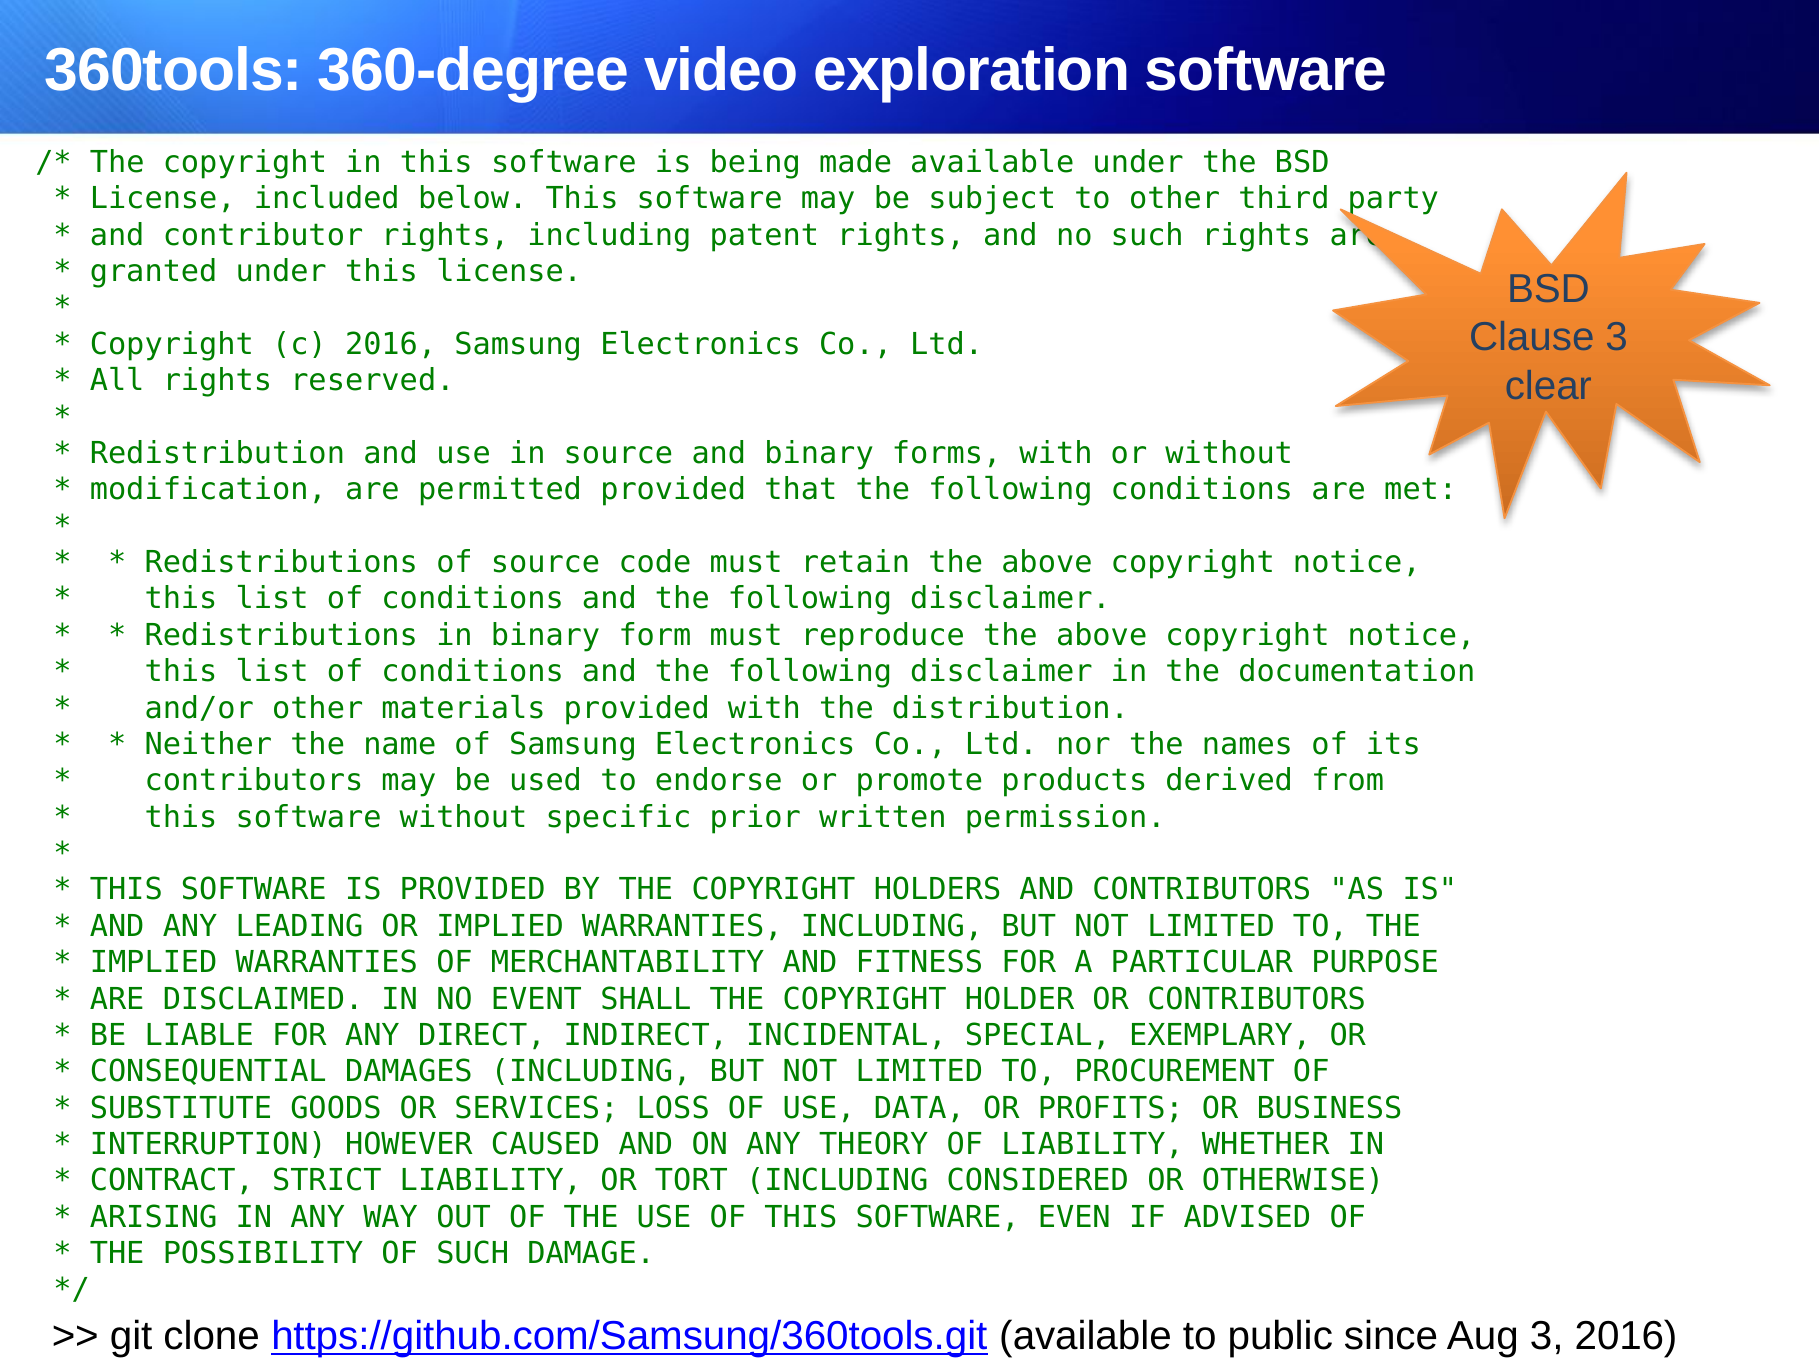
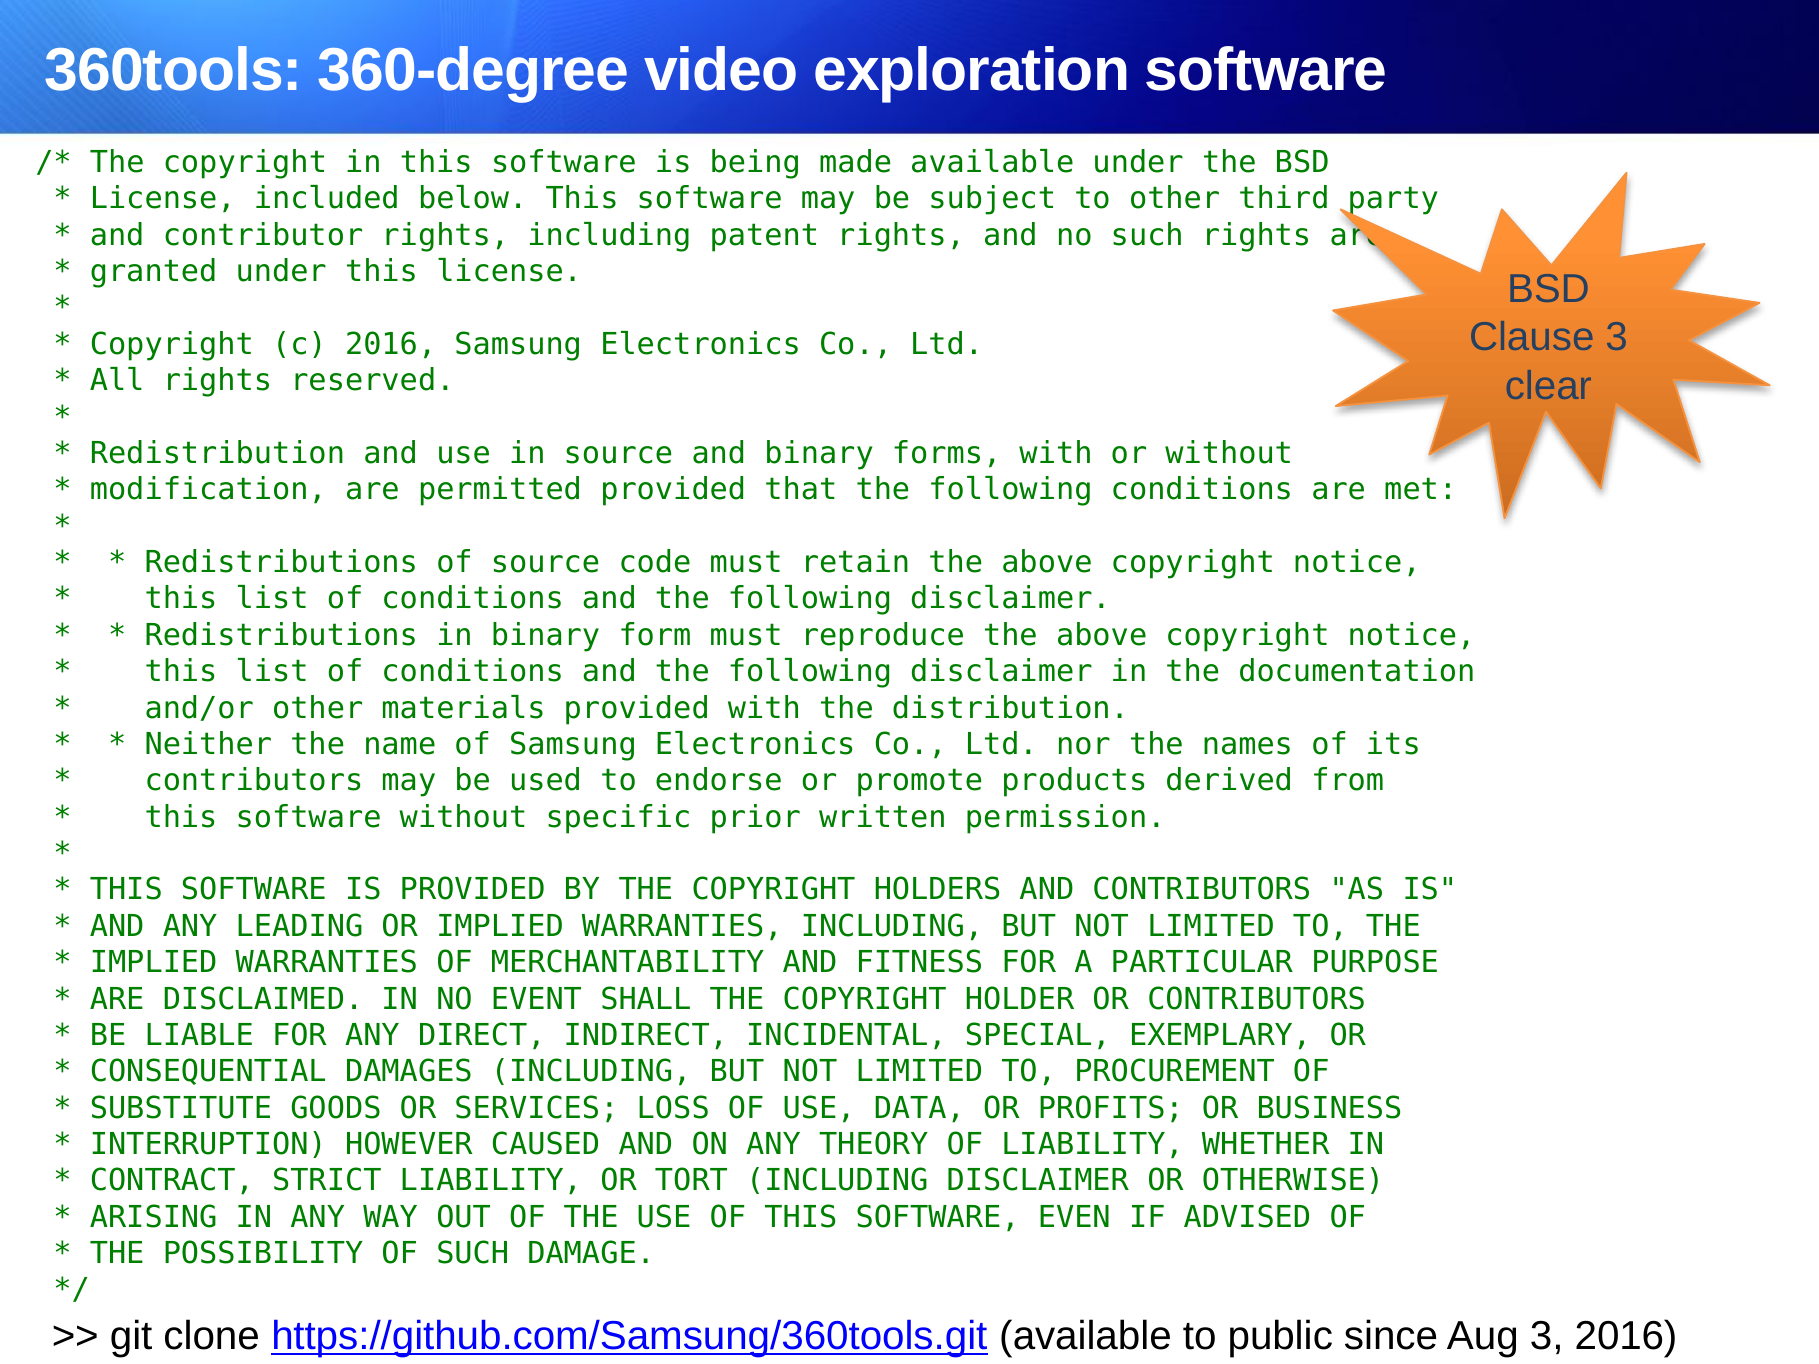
INCLUDING CONSIDERED: CONSIDERED -> DISCLAIMER (1038, 1181)
